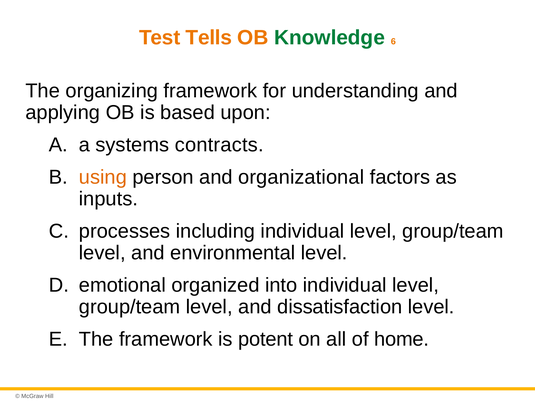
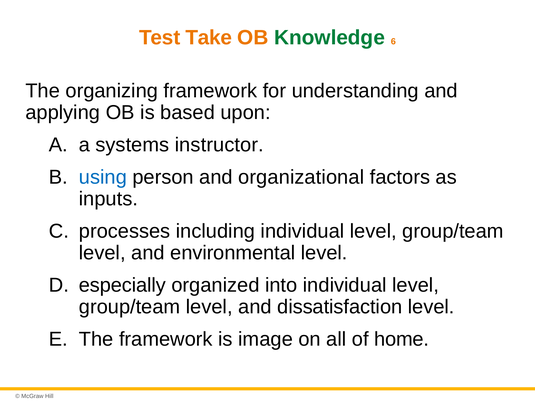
Tells: Tells -> Take (209, 38)
contracts: contracts -> instructor (219, 145)
using colour: orange -> blue (103, 177)
emotional: emotional -> especially (122, 285)
potent: potent -> image (266, 339)
